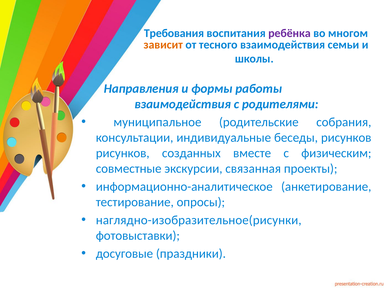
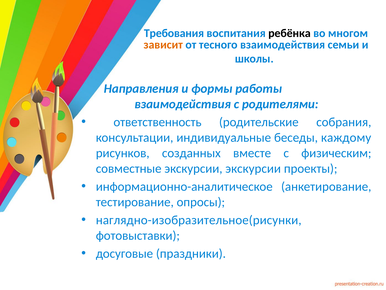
ребёнка colour: purple -> black (289, 33)
муниципальное: муниципальное -> ответственность (157, 122)
беседы рисунков: рисунков -> каждому (346, 137)
экскурсии связанная: связанная -> экскурсии (253, 168)
